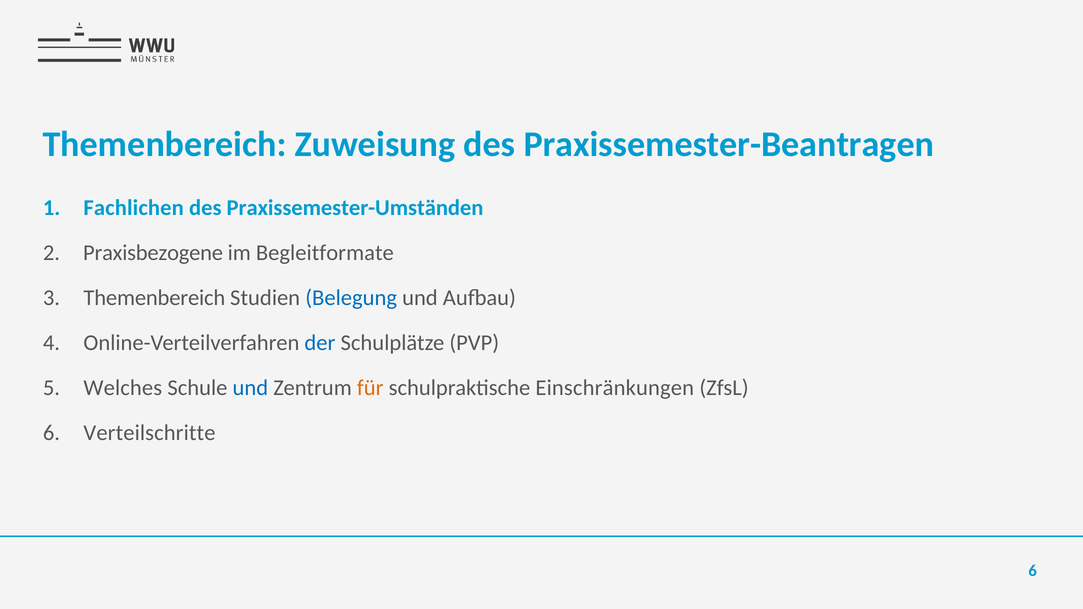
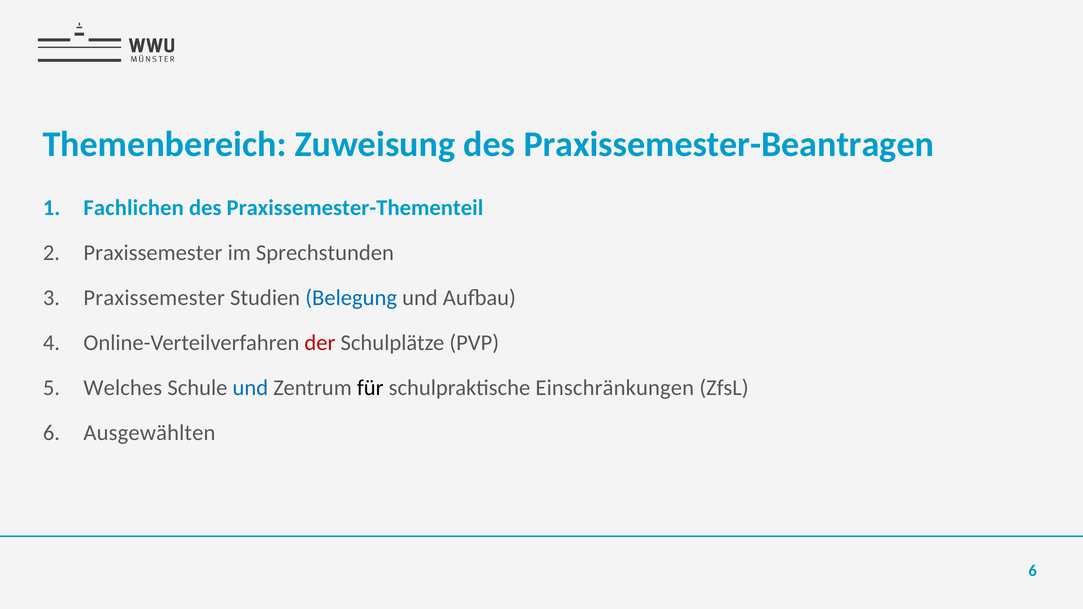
Praxissemester-Umständen: Praxissemester-Umständen -> Praxissemester-Thementeil (355, 208)
Praxisbezogene: Praxisbezogene -> Praxissemester (153, 253)
Begleitformate: Begleitformate -> Sprechstunden (325, 253)
Themenbereich: Themenbereich -> Praxissemester (154, 298)
der colour: blue -> red (320, 343)
für colour: orange -> black (370, 388)
Verteilschritte: Verteilschritte -> Ausgewählten (149, 433)
